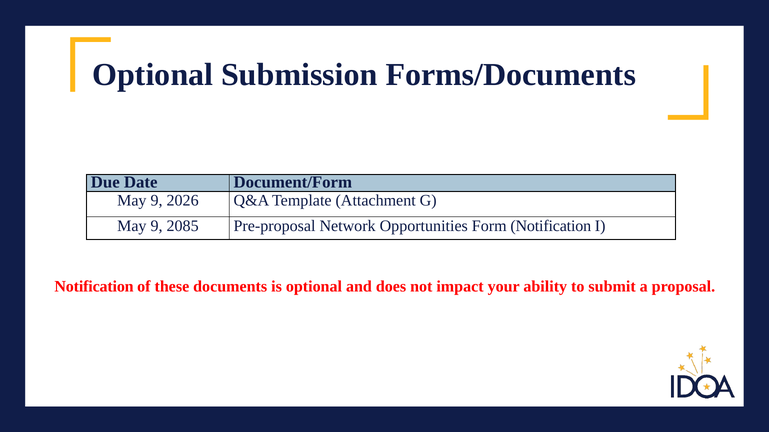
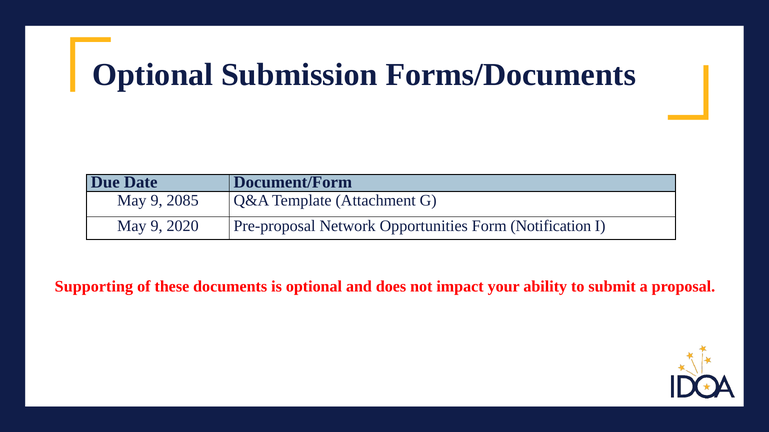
2026: 2026 -> 2085 (183, 201)
2085: 2085 -> 2020 (183, 226)
Notification: Notification -> Supporting (94, 287)
